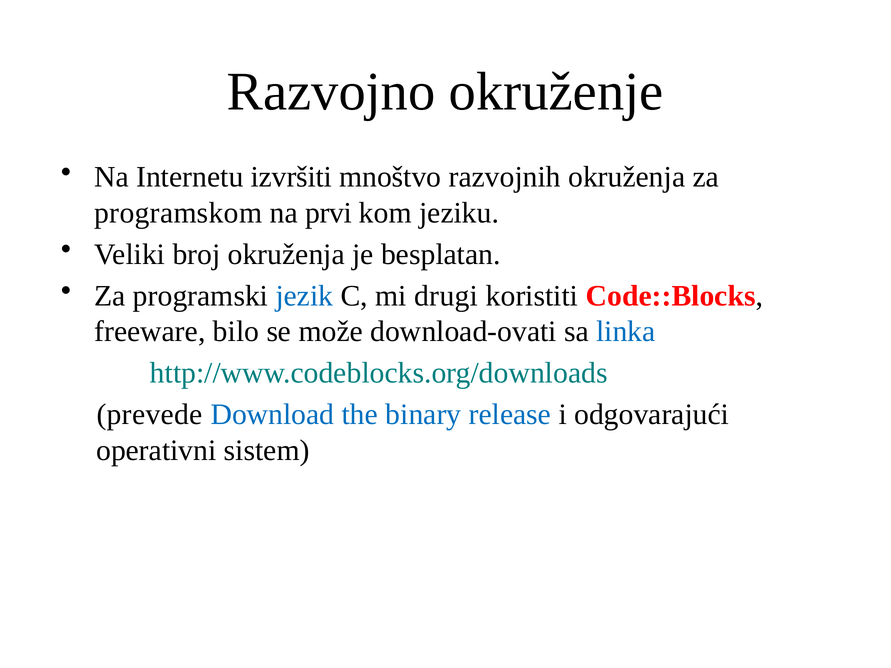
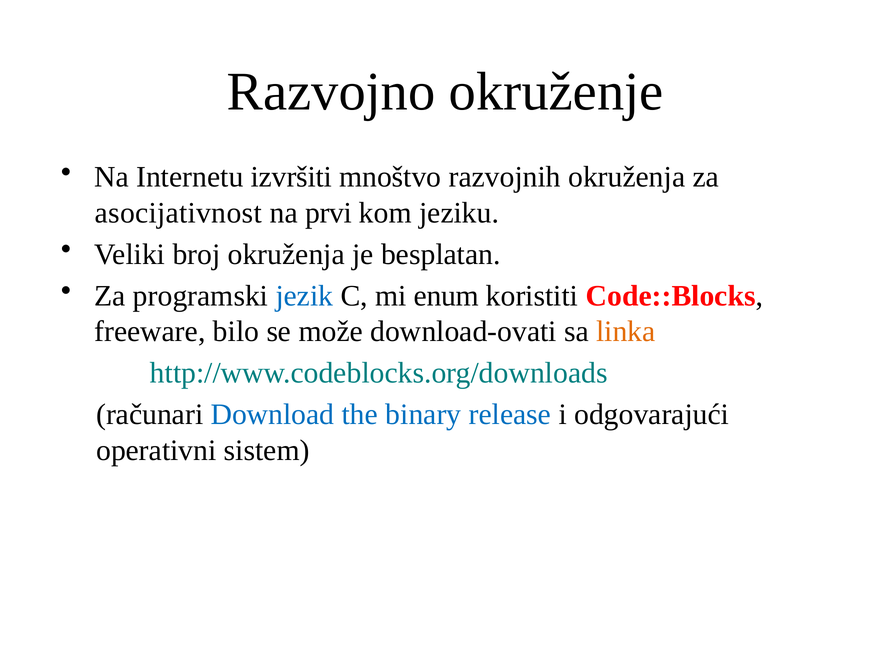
programskom: programskom -> asocijativnost (178, 213)
drugi: drugi -> enum (446, 296)
linka colour: blue -> orange (626, 332)
prevede: prevede -> računari (150, 415)
